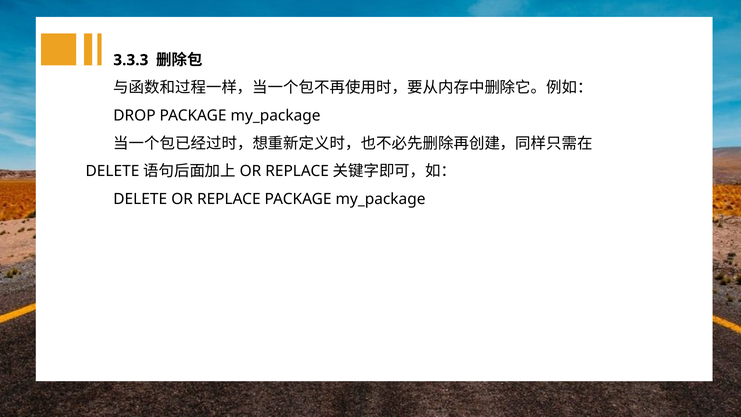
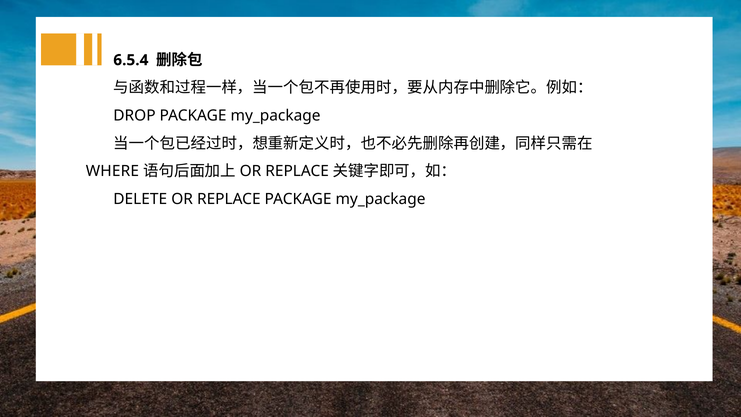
3.3.3: 3.3.3 -> 6.5.4 (131, 60)
DELETE: DELETE -> WHERE (112, 171)
